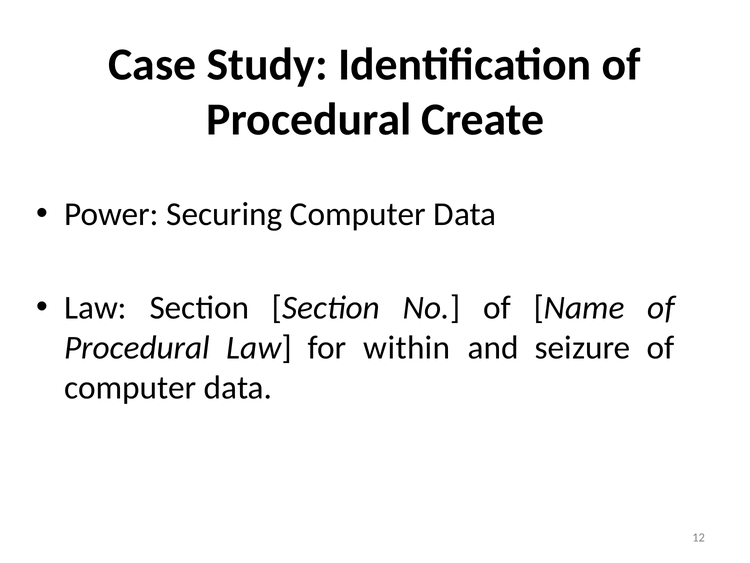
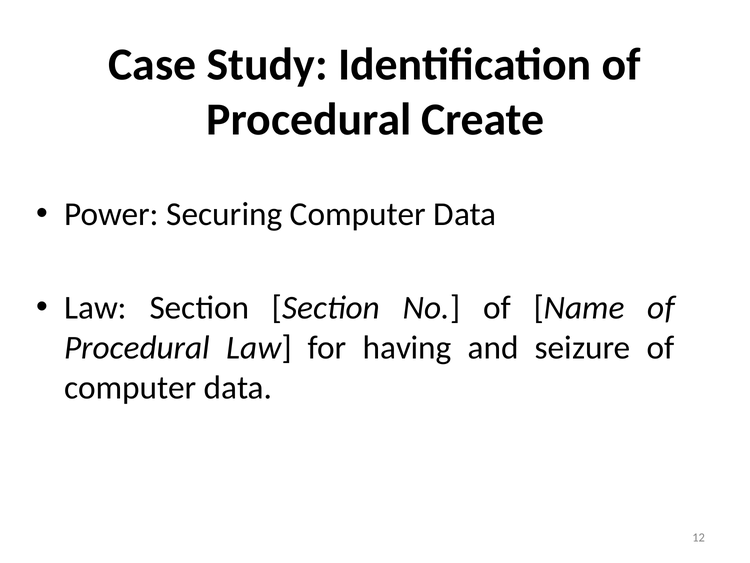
within: within -> having (407, 347)
